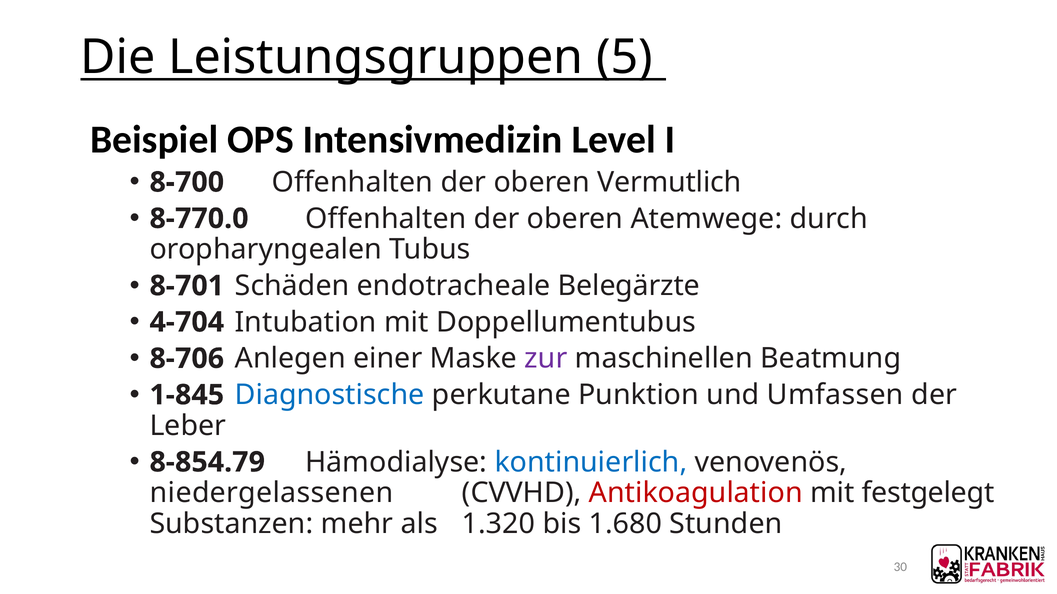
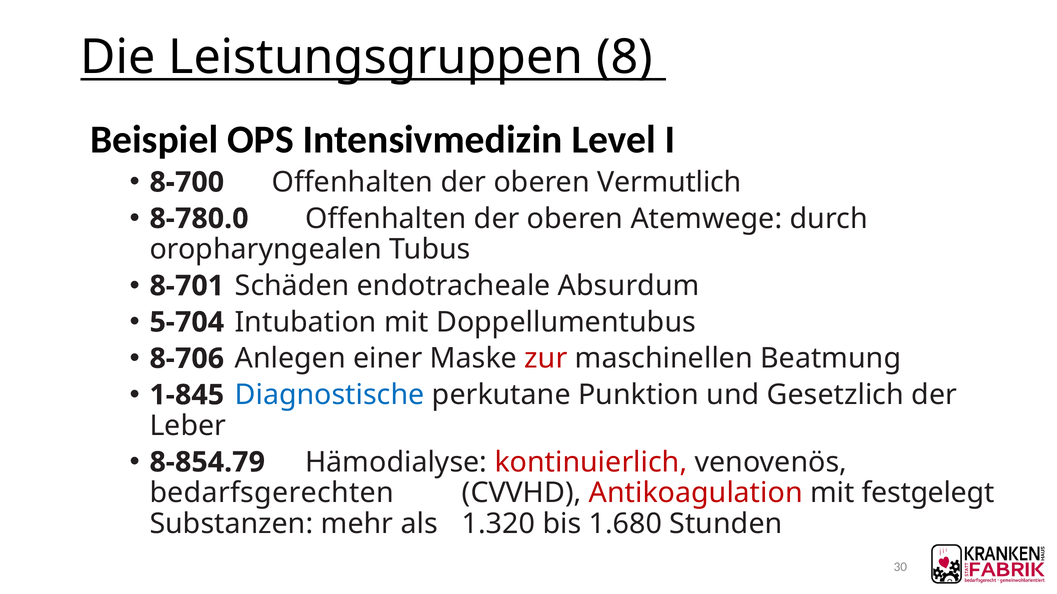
5: 5 -> 8 (624, 57)
8-770.0: 8-770.0 -> 8-780.0 (199, 219)
Belegärzte: Belegärzte -> Absurdum (629, 286)
4-704: 4-704 -> 5-704 (187, 322)
zur colour: purple -> red (546, 359)
Umfassen: Umfassen -> Gesetzlich (835, 395)
kontinuierlich colour: blue -> red (591, 463)
niedergelassenen: niedergelassenen -> bedarfsgerechten (272, 493)
